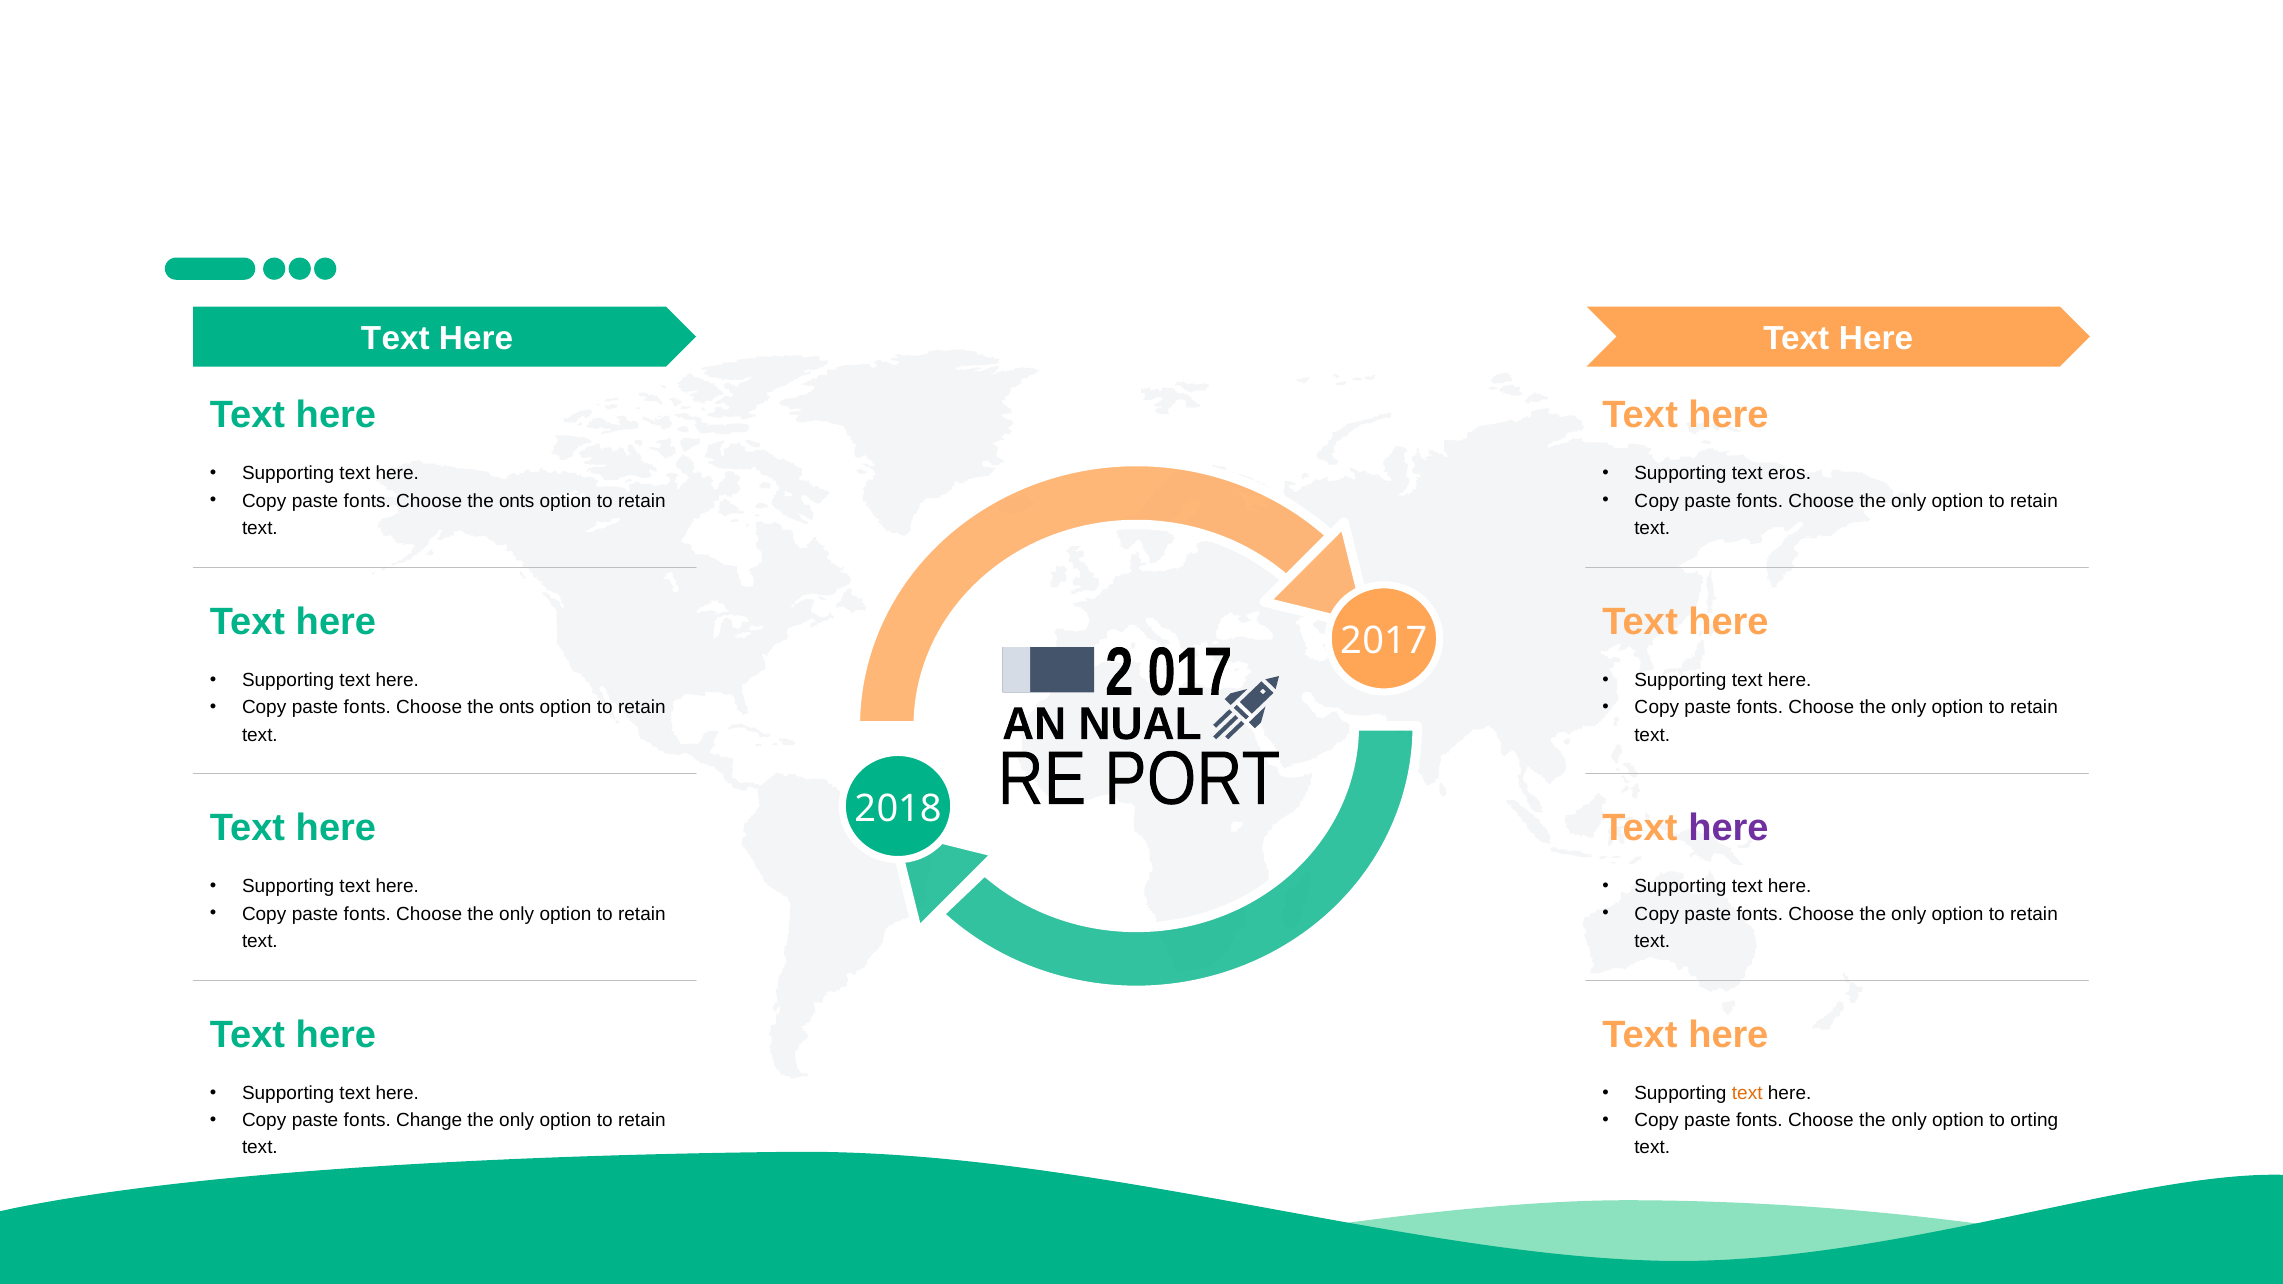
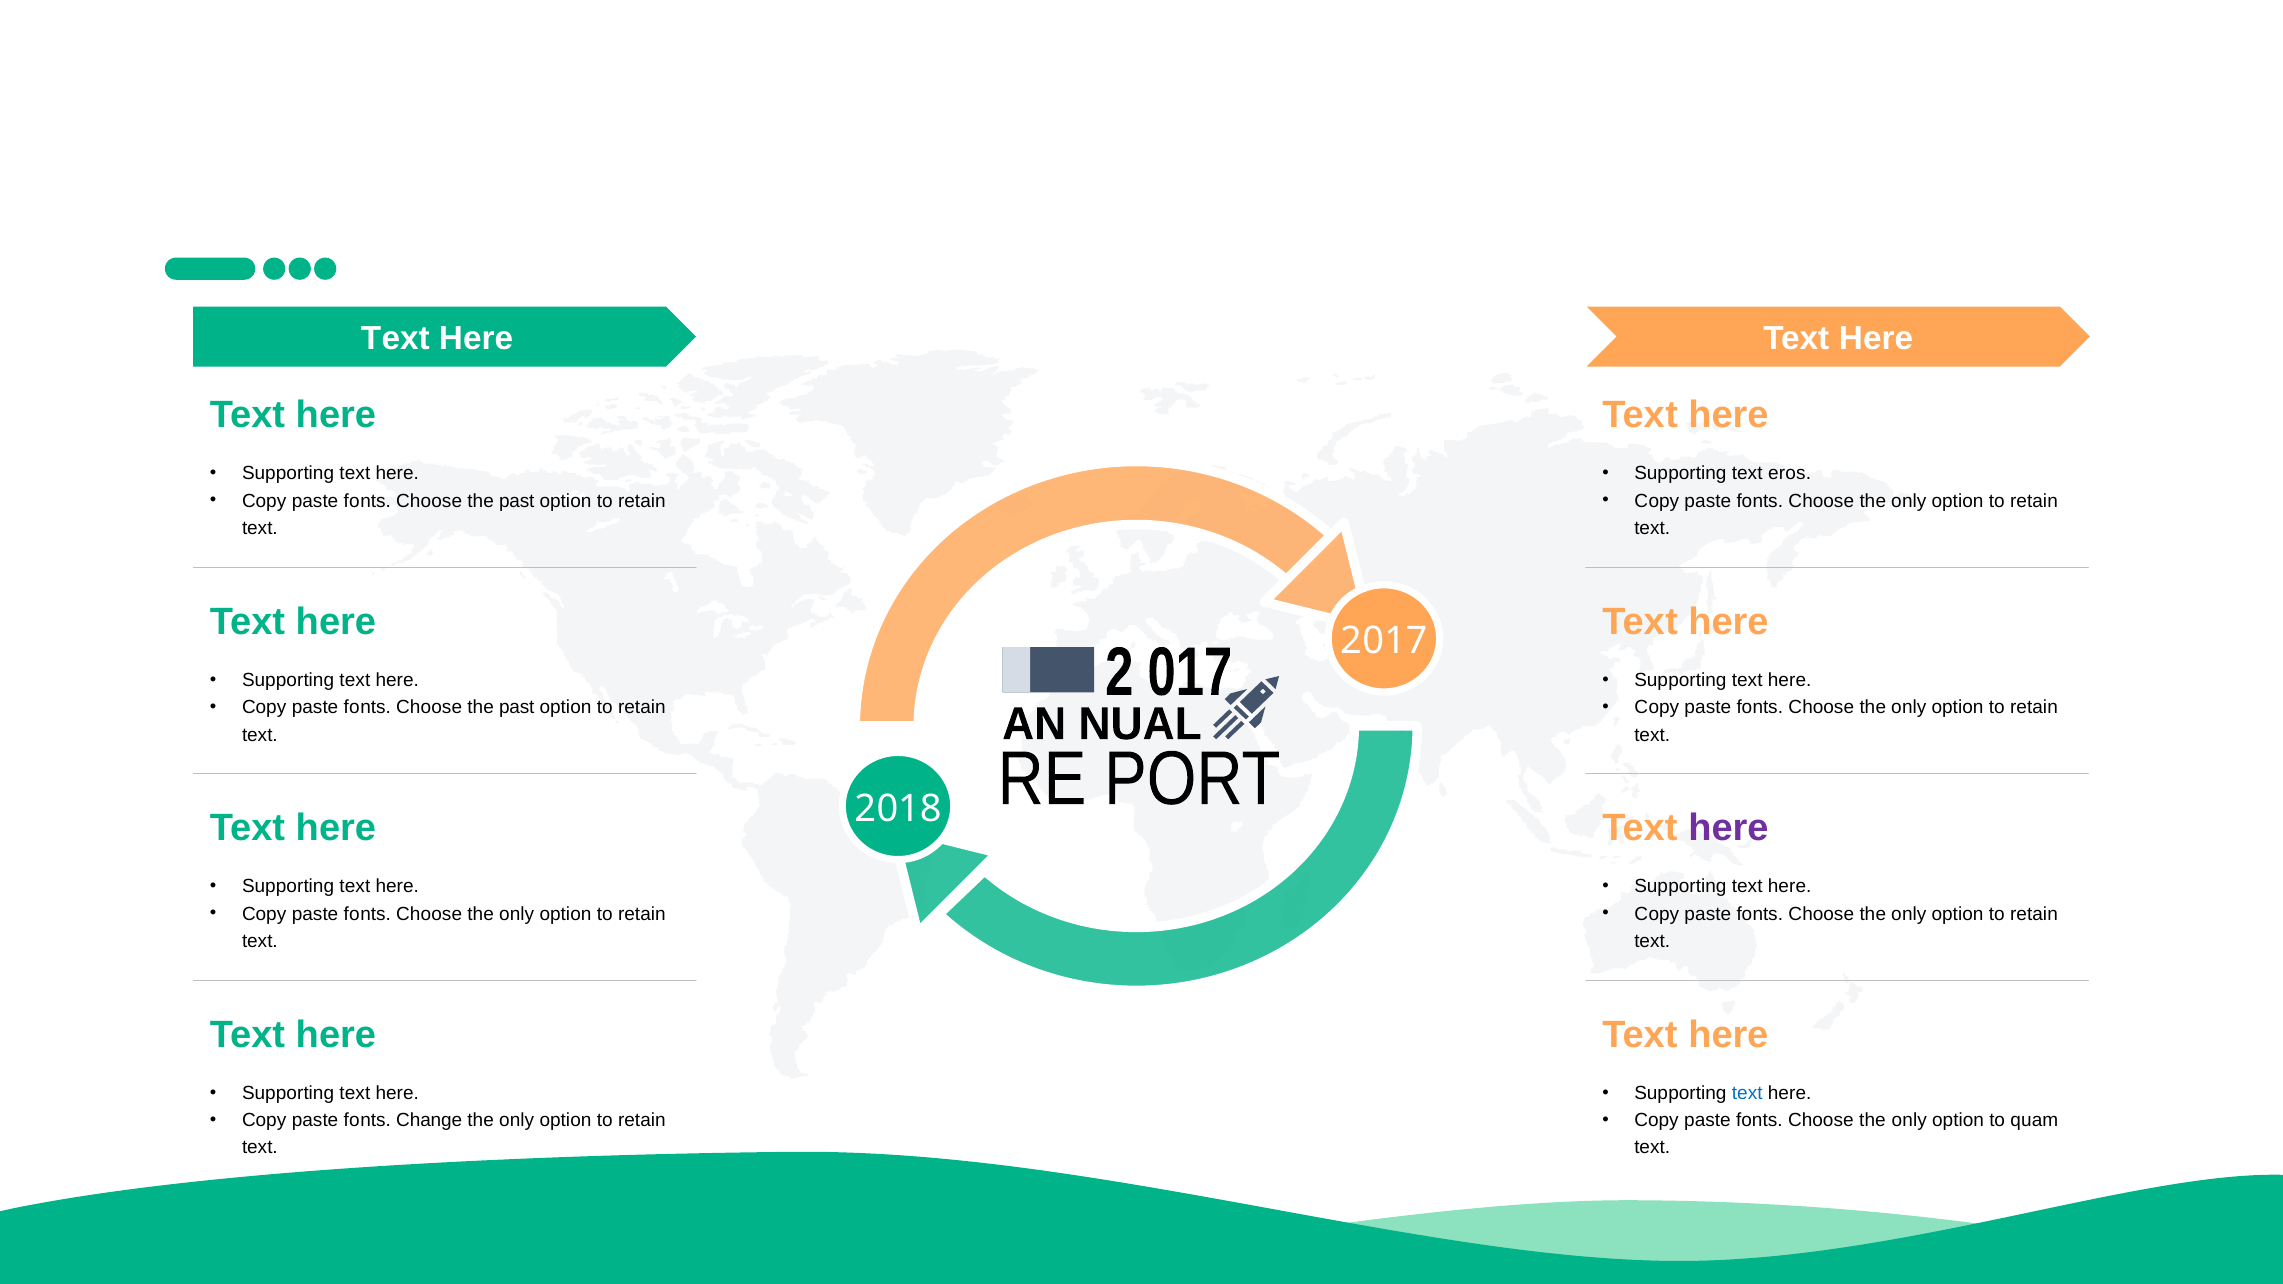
onts: onts -> past (517, 501)
onts: onts -> past (517, 708)
text colour: orange -> blue (1747, 1093)
orting: orting -> quam (2034, 1121)
